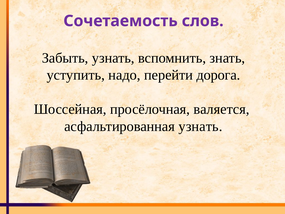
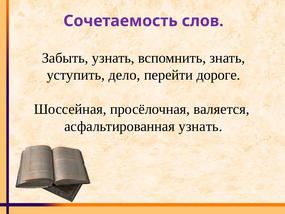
надо: надо -> дело (124, 75)
дорога: дорога -> дороге (218, 75)
